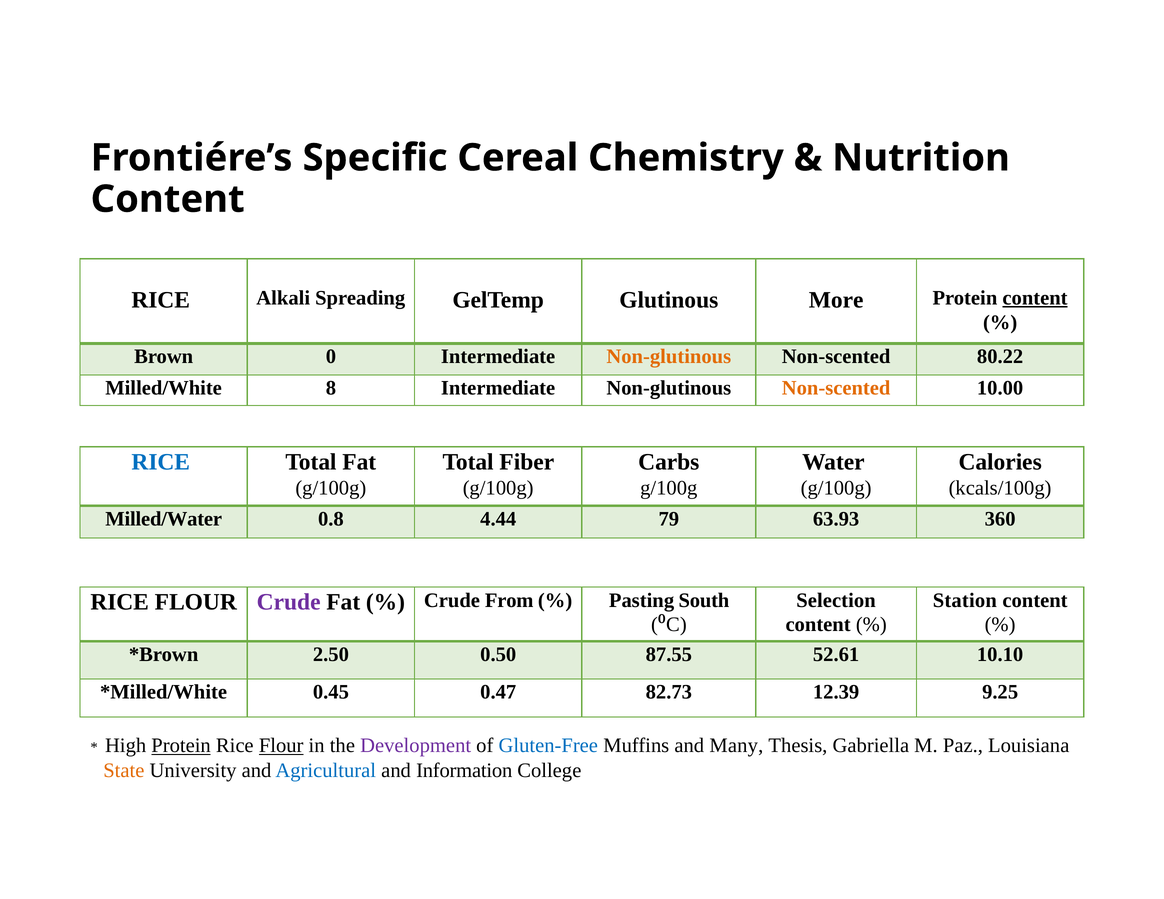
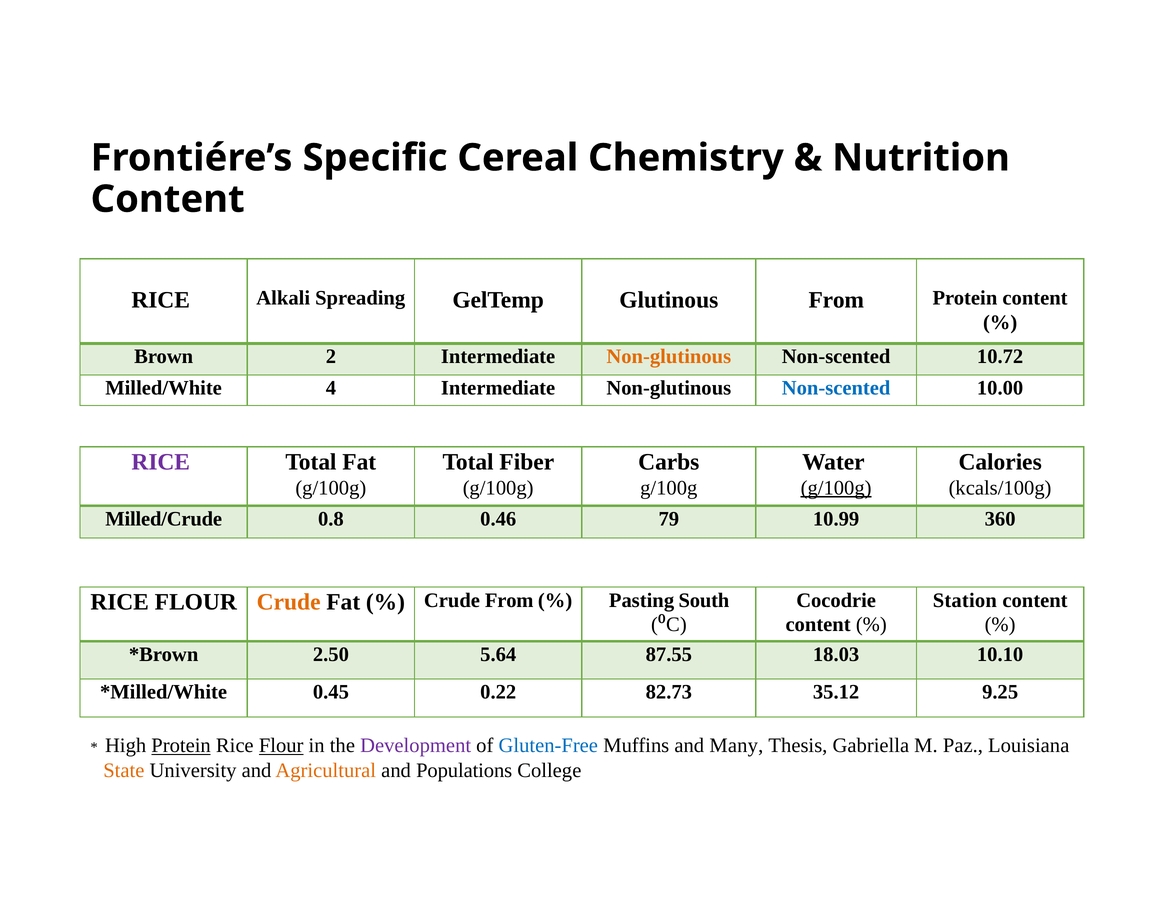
Glutinous More: More -> From (836, 300)
content underline: present -> none (1035, 298)
0: 0 -> 2 (331, 357)
80.22: 80.22 -> 10.72 (1000, 357)
8: 8 -> 4 (331, 388)
Non-scented colour: orange -> blue (836, 388)
RICE colour: blue -> purple (161, 462)
g/100g underline: none -> present (836, 488)
Milled/Water: Milled/Water -> Milled/Crude (164, 519)
4.44: 4.44 -> 0.46 (498, 519)
63.93: 63.93 -> 10.99 (836, 519)
Selection: Selection -> Cocodrie (836, 601)
Crude colour: purple -> orange (289, 602)
0.50: 0.50 -> 5.64 (498, 655)
52.61: 52.61 -> 18.03 (836, 655)
0.47: 0.47 -> 0.22 (498, 693)
12.39: 12.39 -> 35.12 (836, 693)
Agricultural colour: blue -> orange (326, 771)
Information: Information -> Populations (464, 771)
